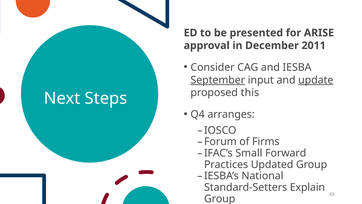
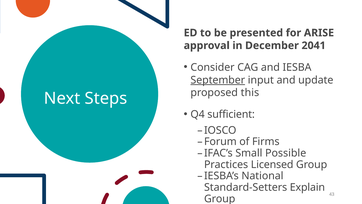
2011: 2011 -> 2041 (314, 45)
update underline: present -> none (316, 80)
arranges: arranges -> sufficient (231, 114)
Forward: Forward -> Possible (286, 153)
Updated: Updated -> Licensed (272, 164)
